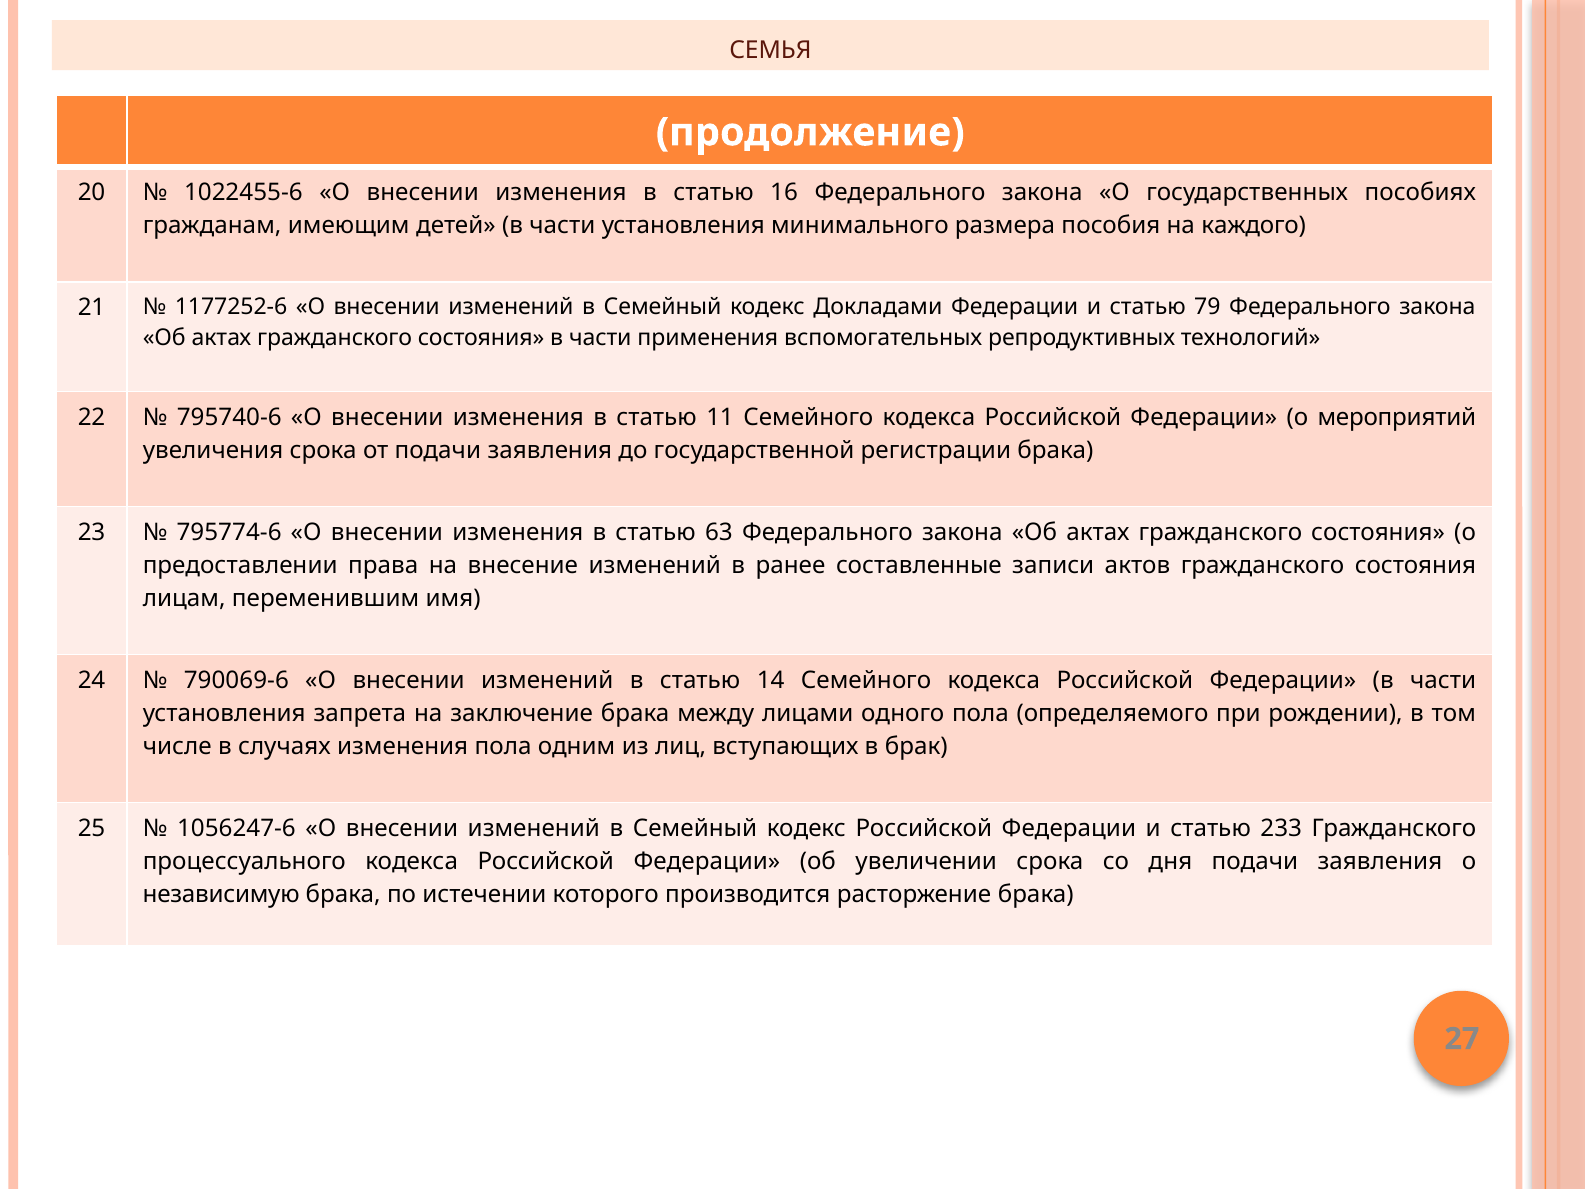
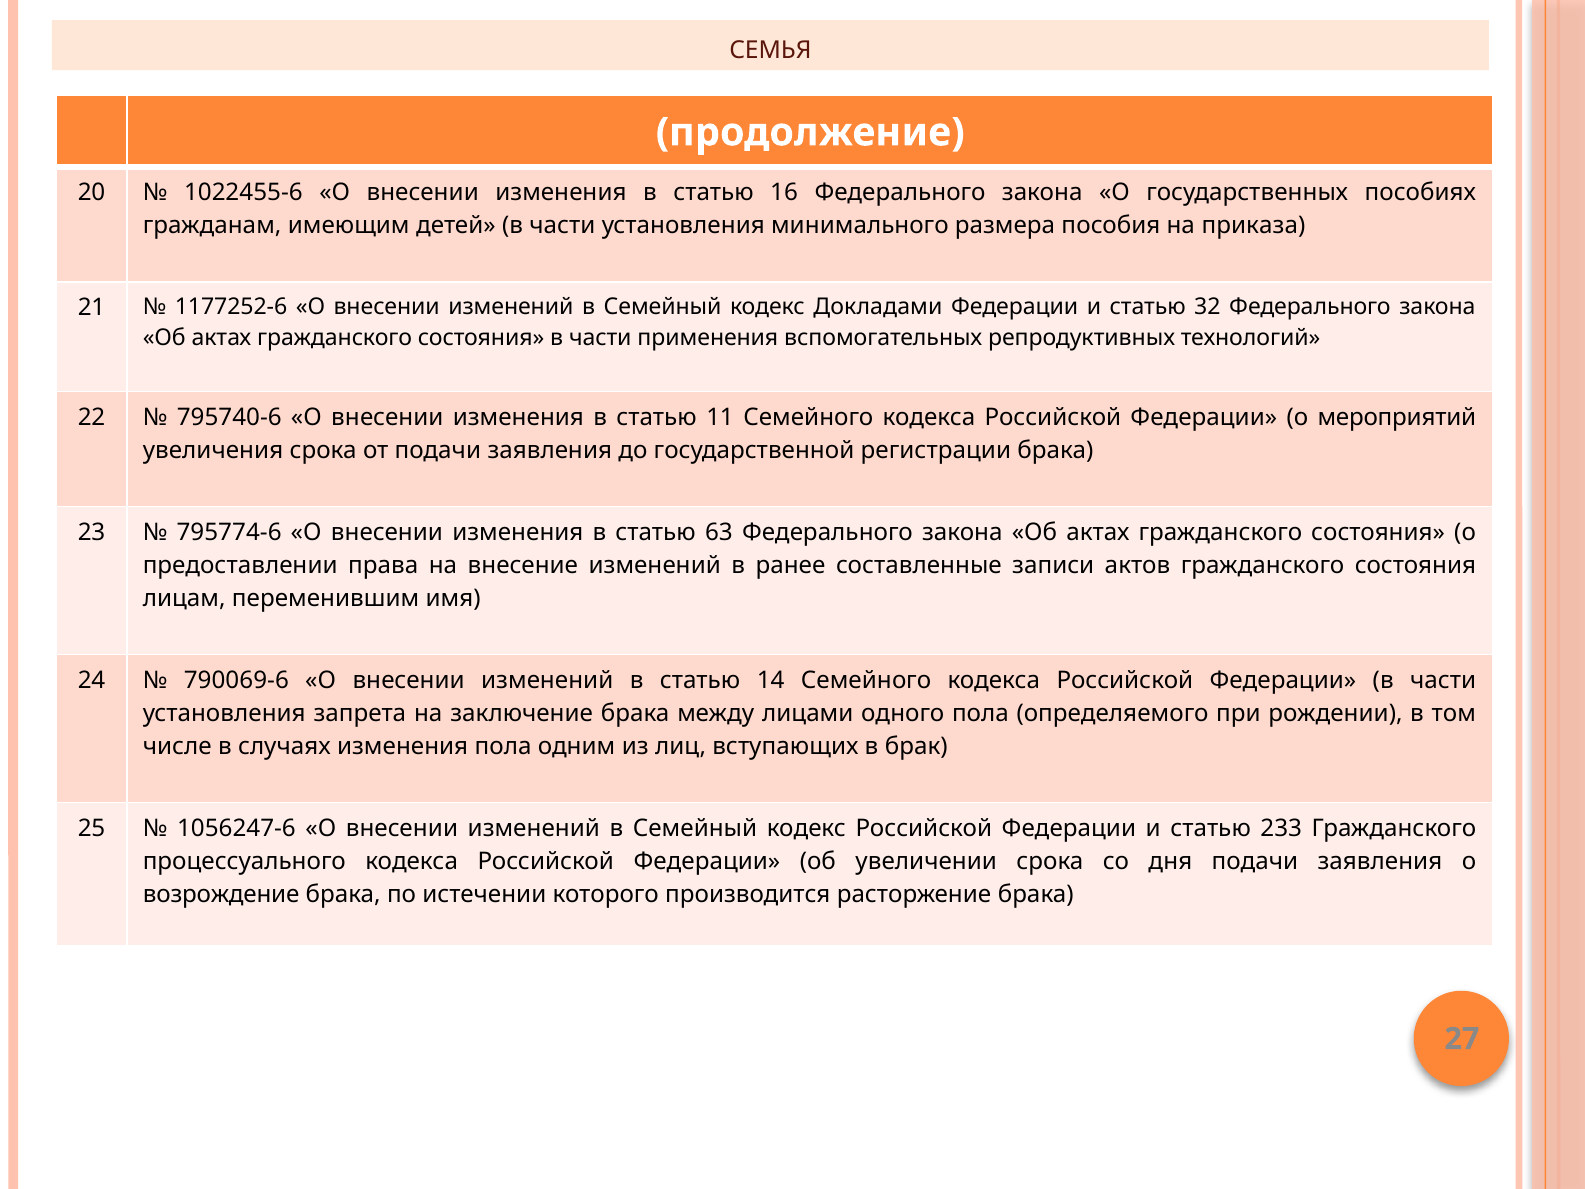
каждого: каждого -> приказа (1253, 226)
79: 79 -> 32 (1207, 307)
независимую: независимую -> возрождение (221, 894)
